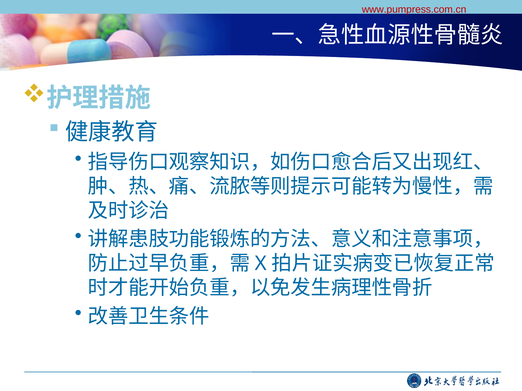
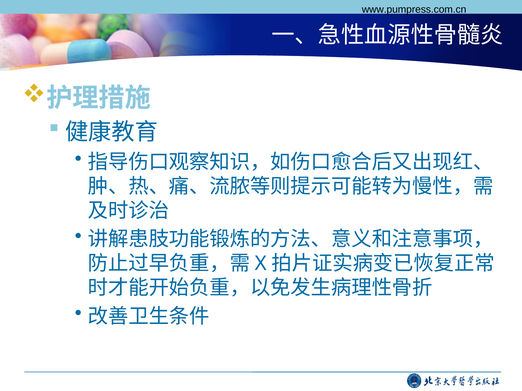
www.pumpress.com.cn colour: red -> black (414, 9)
